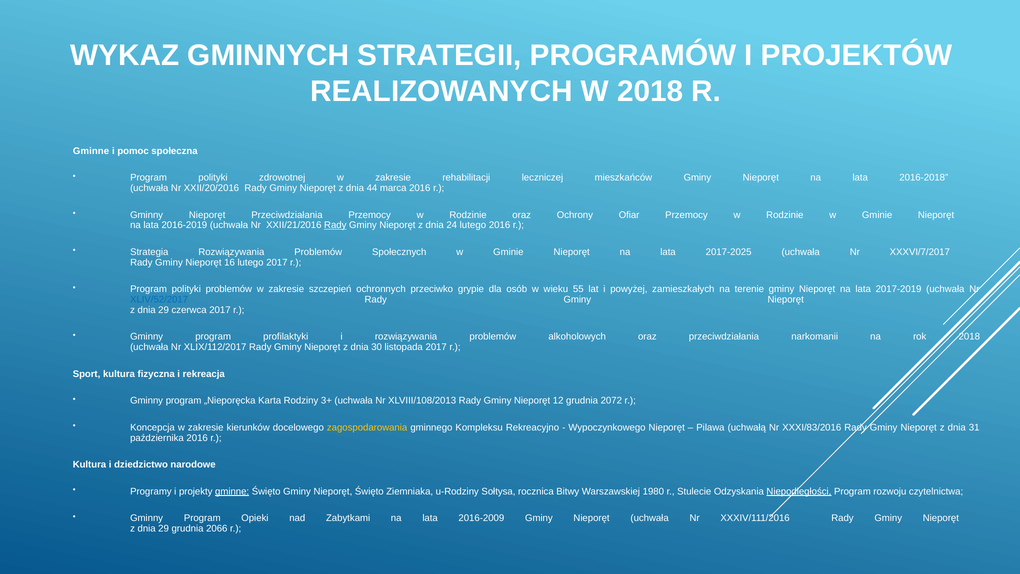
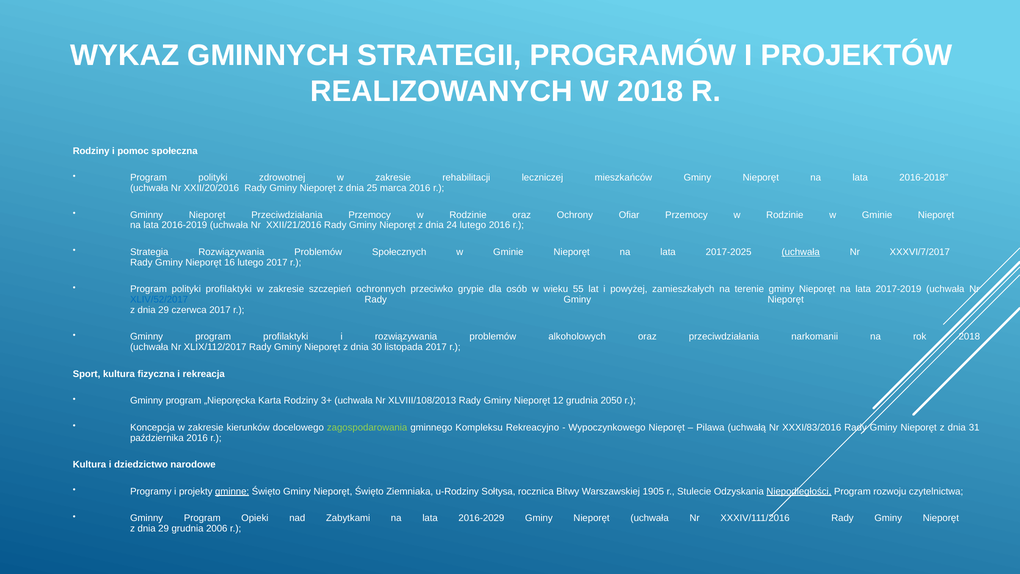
Gminne: Gminne -> Rodziny (91, 151)
44: 44 -> 25 (372, 188)
Rady underline: present -> none (335, 225)
uchwała underline: none -> present (801, 252)
polityki problemów: problemów -> profilaktyki (229, 289)
2072: 2072 -> 2050 (611, 401)
zagospodarowania colour: yellow -> light green (367, 427)
1980: 1980 -> 1905 (653, 491)
2016-2009: 2016-2009 -> 2016-2029 (481, 518)
2066: 2066 -> 2006 (217, 528)
